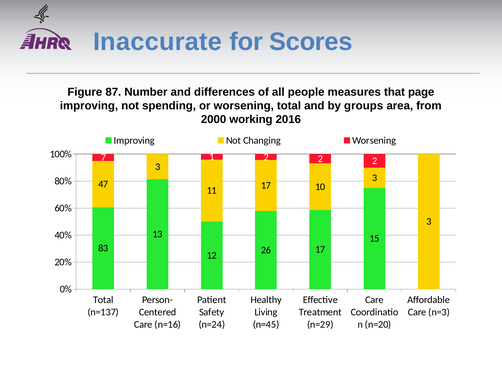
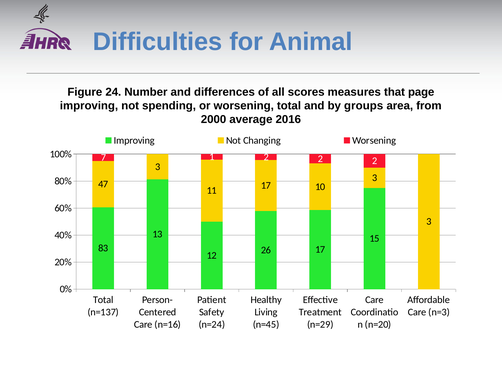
Inaccurate: Inaccurate -> Difficulties (158, 42)
Scores: Scores -> Animal (311, 42)
87: 87 -> 24 (113, 92)
people: people -> scores (306, 92)
working: working -> average (251, 119)
